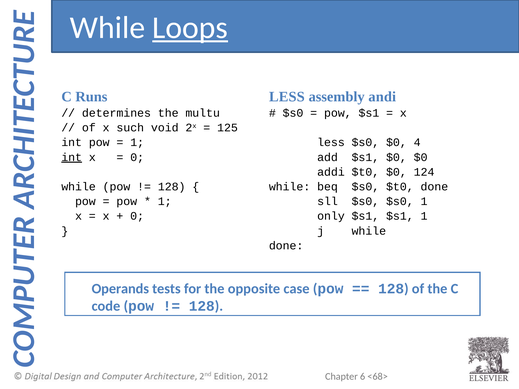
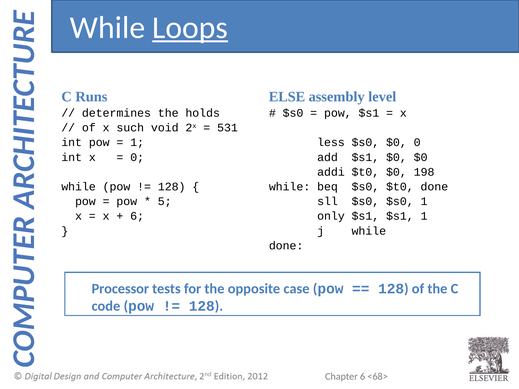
LESS: LESS -> ELSE (287, 97)
andi: andi -> level (382, 97)
multu: multu -> holds (203, 113)
125: 125 -> 531 (227, 128)
$0 4: 4 -> 0 (417, 143)
int underline: present -> none (72, 157)
124: 124 -> 198 (424, 172)
1: 1 -> 5 (165, 202)
0: 0 -> 6 (137, 216)
Operands: Operands -> Processor (120, 289)
